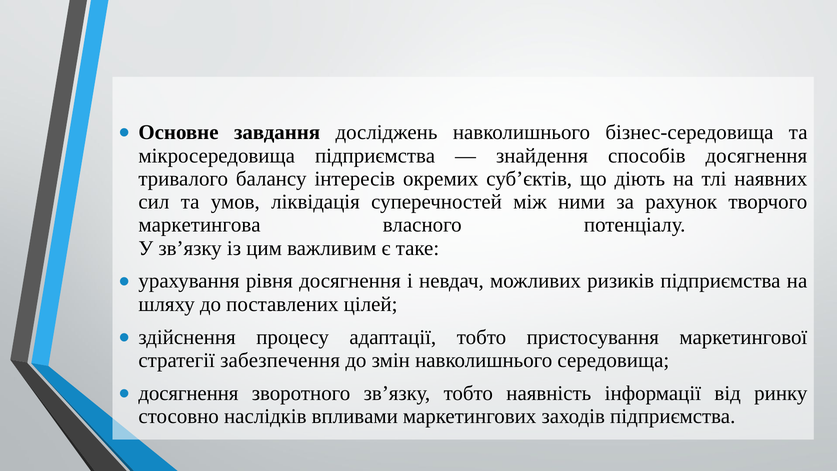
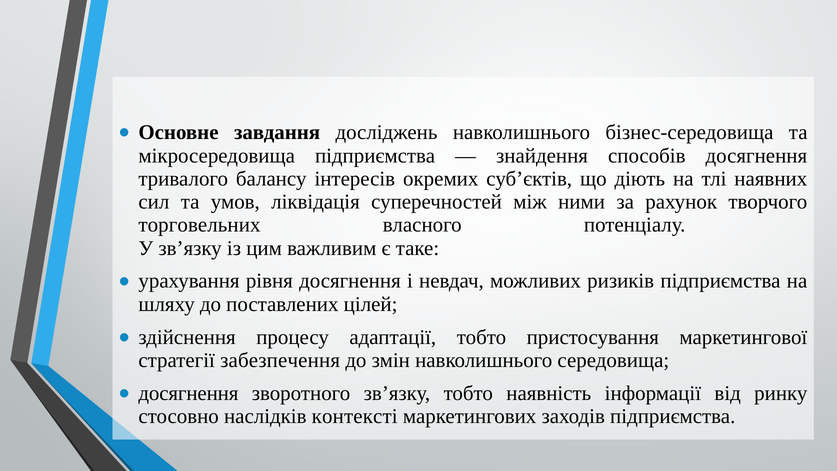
маркетингова: маркетингова -> торговельних (199, 225)
впливами: впливами -> контексті (355, 416)
